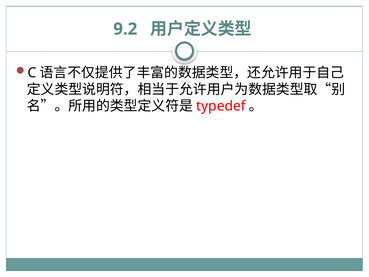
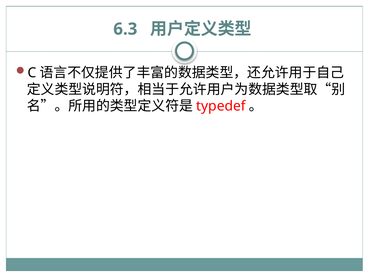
9.2: 9.2 -> 6.3 (125, 29)
